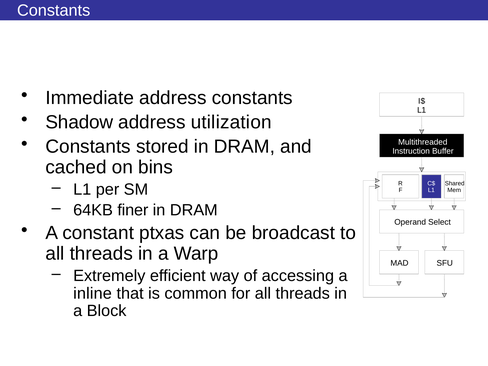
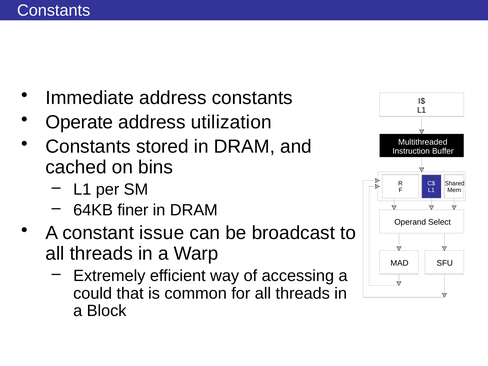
Shadow: Shadow -> Operate (79, 122)
ptxas: ptxas -> issue (162, 233)
inline: inline -> could (93, 293)
